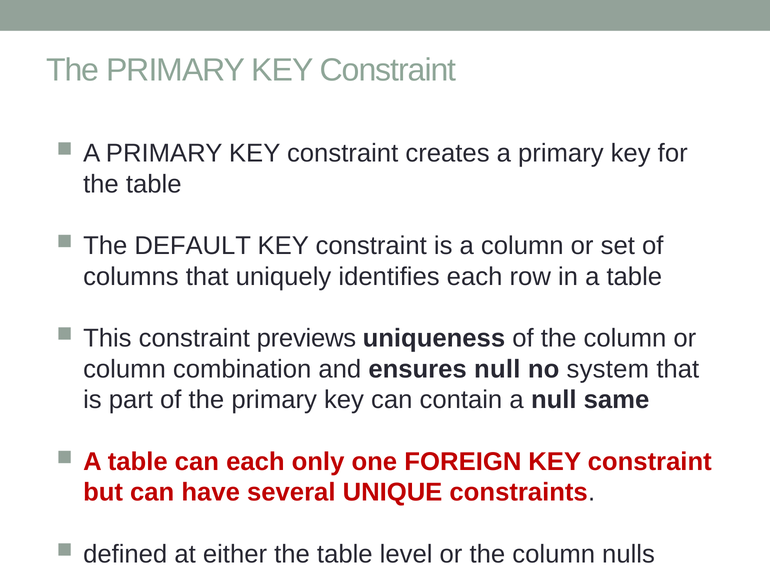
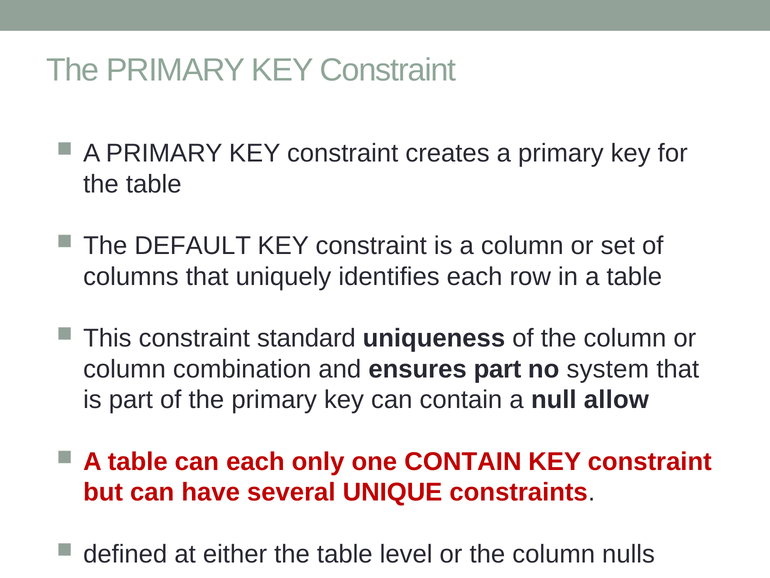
previews: previews -> standard (306, 338)
ensures null: null -> part (498, 369)
same: same -> allow (616, 400)
one FOREIGN: FOREIGN -> CONTAIN (463, 461)
